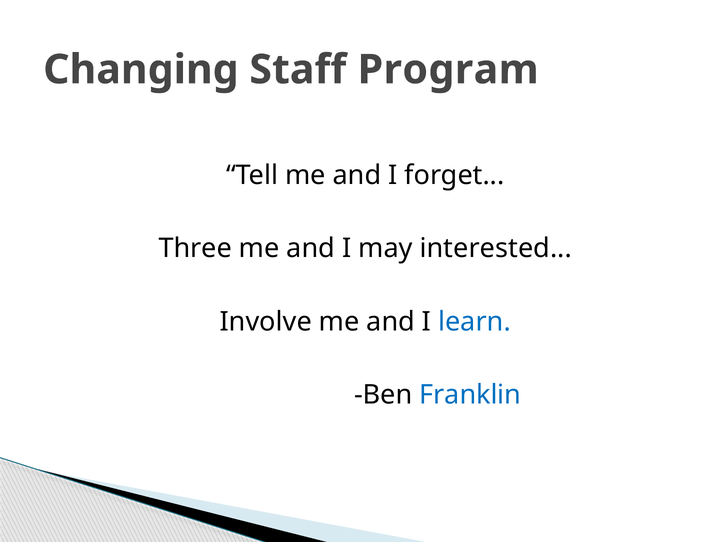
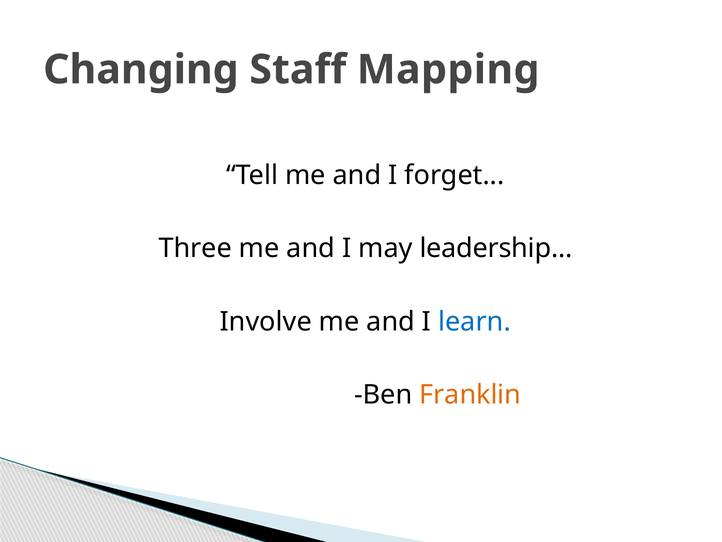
Program: Program -> Mapping (448, 70)
interested: interested -> leadership (496, 248)
Franklin colour: blue -> orange (470, 394)
